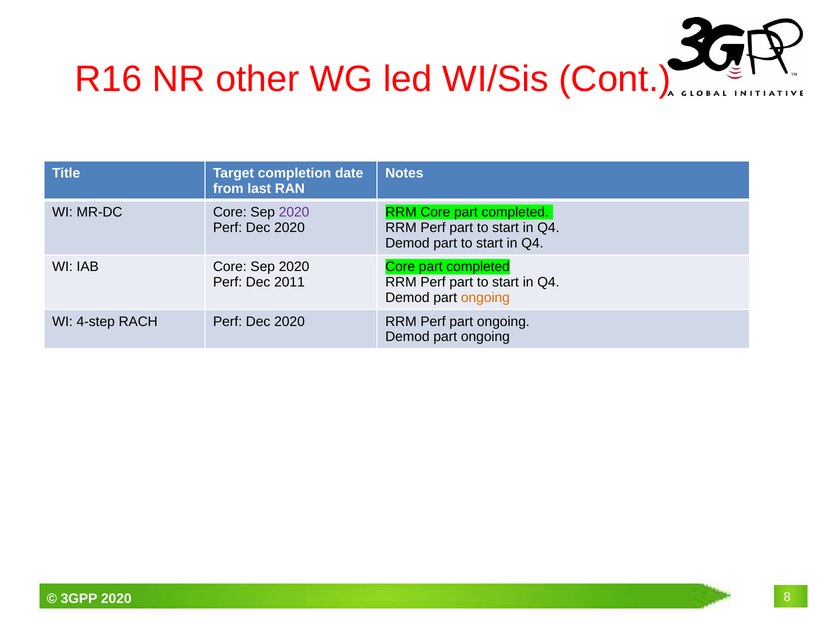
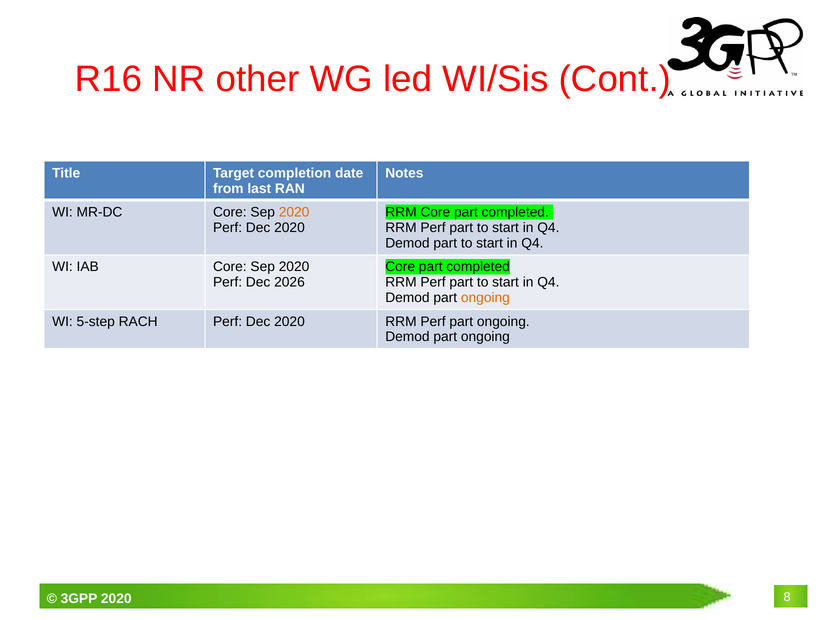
2020 colour: purple -> orange (294, 212)
2011: 2011 -> 2026 (289, 282)
4-step: 4-step -> 5-step (96, 322)
